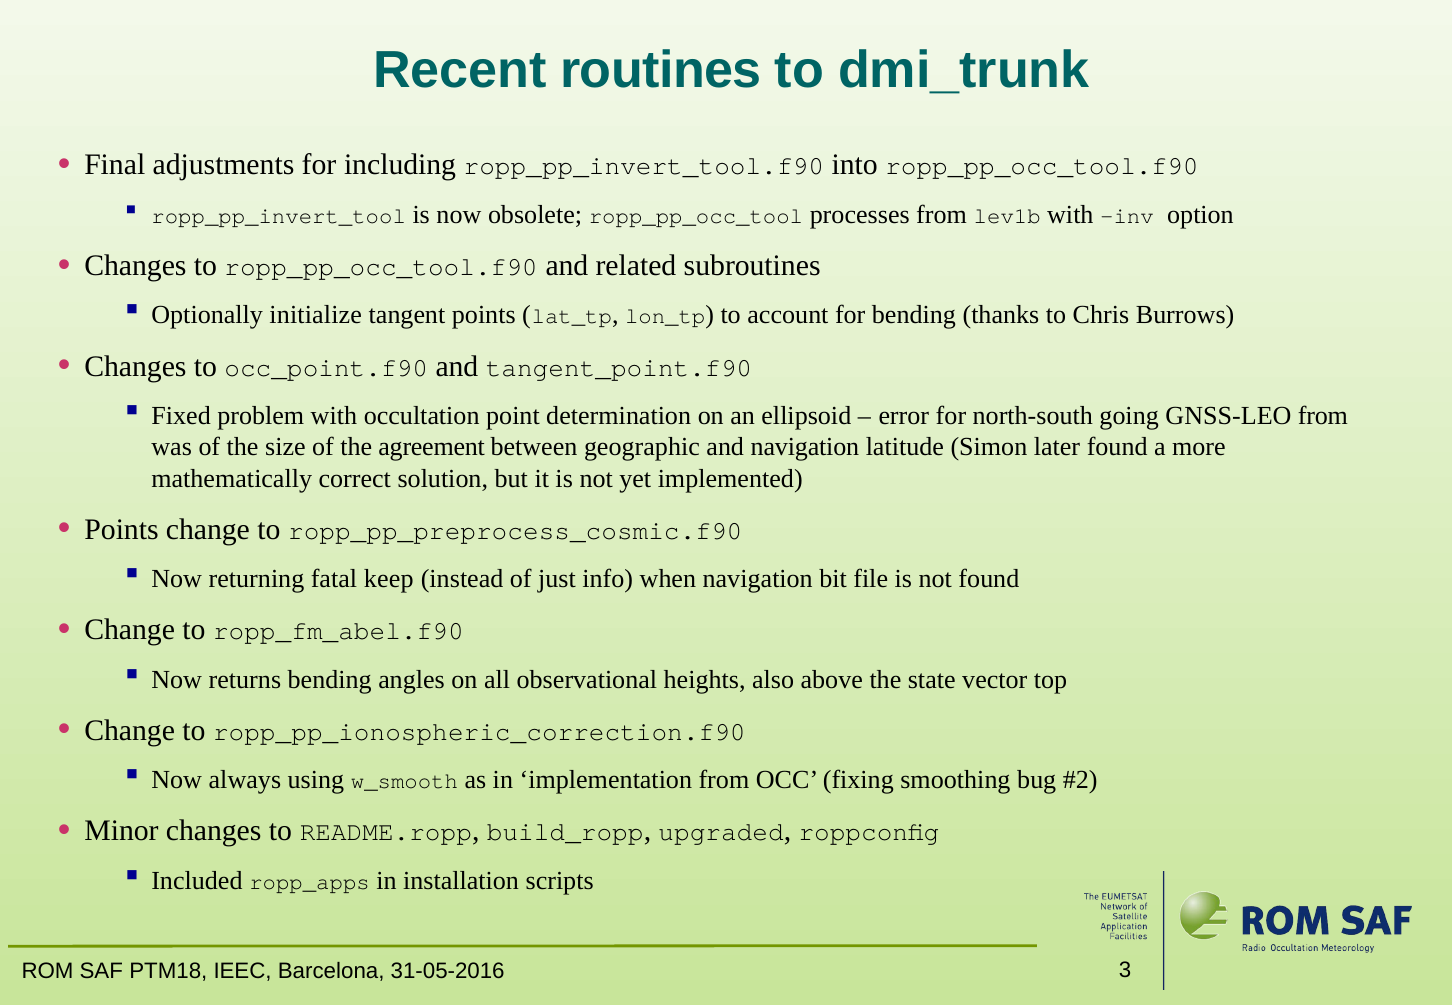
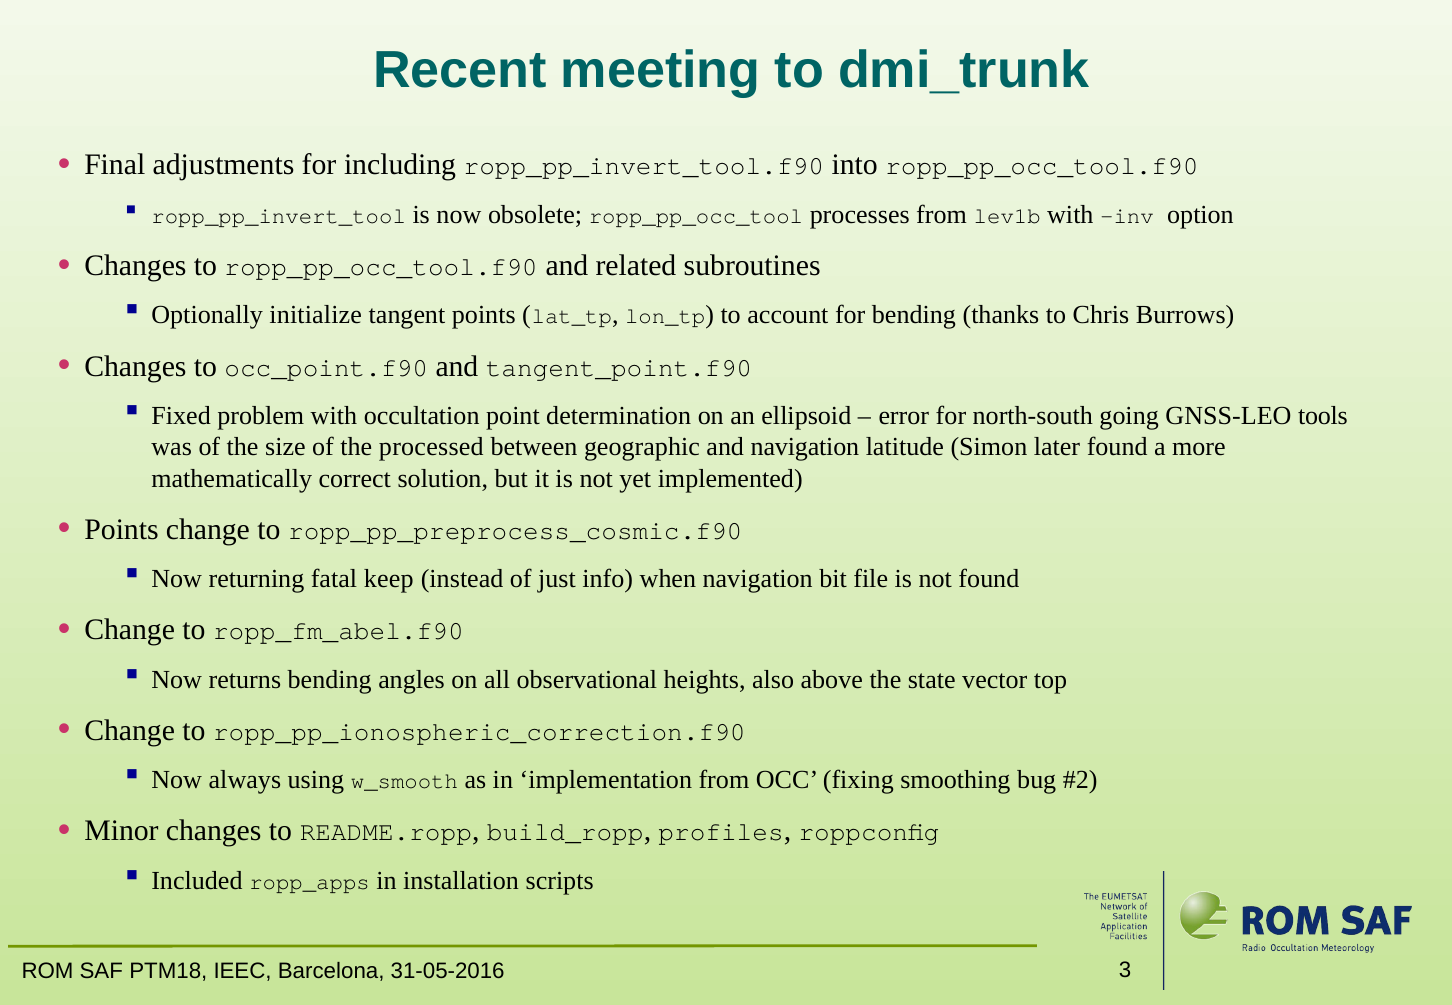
routines: routines -> meeting (661, 71)
GNSS-LEO from: from -> tools (1323, 416)
agreement: agreement -> processed (431, 447)
upgraded: upgraded -> profiles (721, 832)
